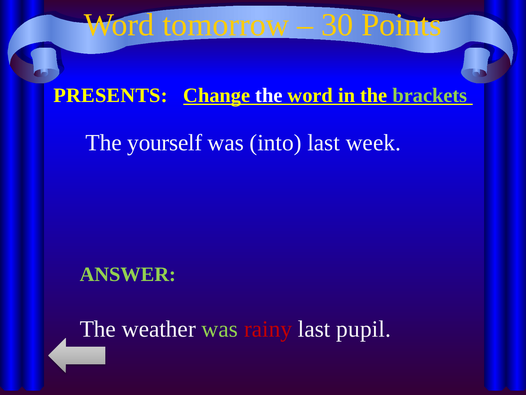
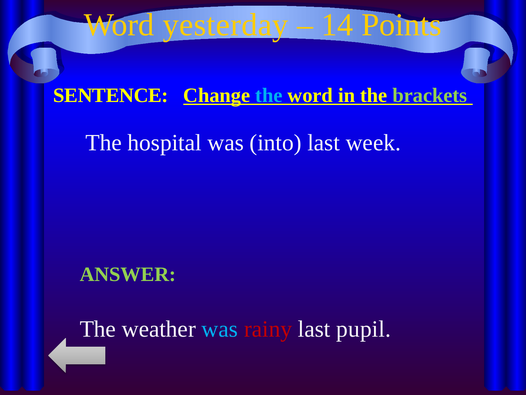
tomorrow: tomorrow -> yesterday (226, 25)
30: 30 -> 14 (337, 25)
PRESENTS: PRESENTS -> SENTENCE (111, 95)
the colour: white -> light blue (269, 95)
yourself: yourself -> hospital (165, 143)
was colour: light green -> light blue (220, 329)
